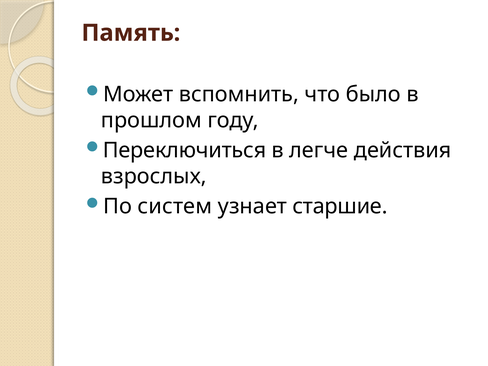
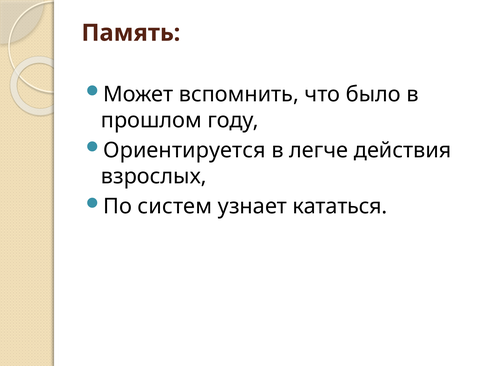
Переключиться: Переключиться -> Ориентируется (184, 150)
старшие: старшие -> кататься (340, 206)
